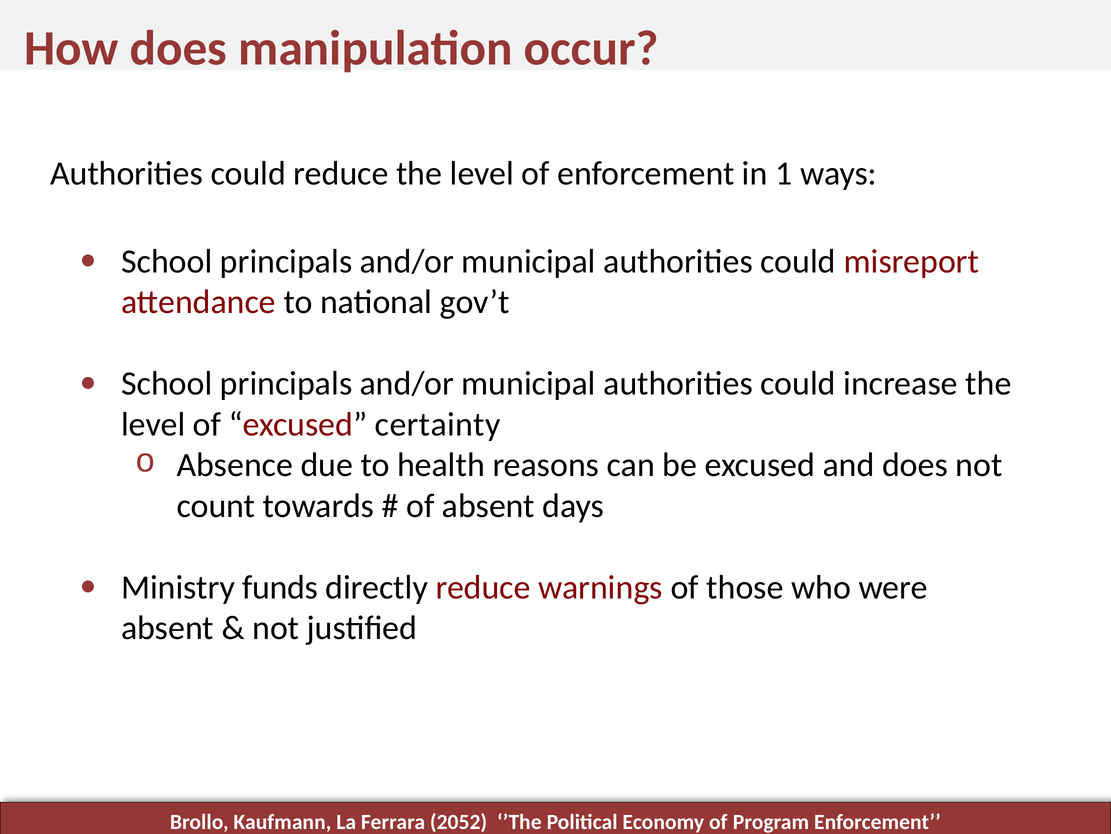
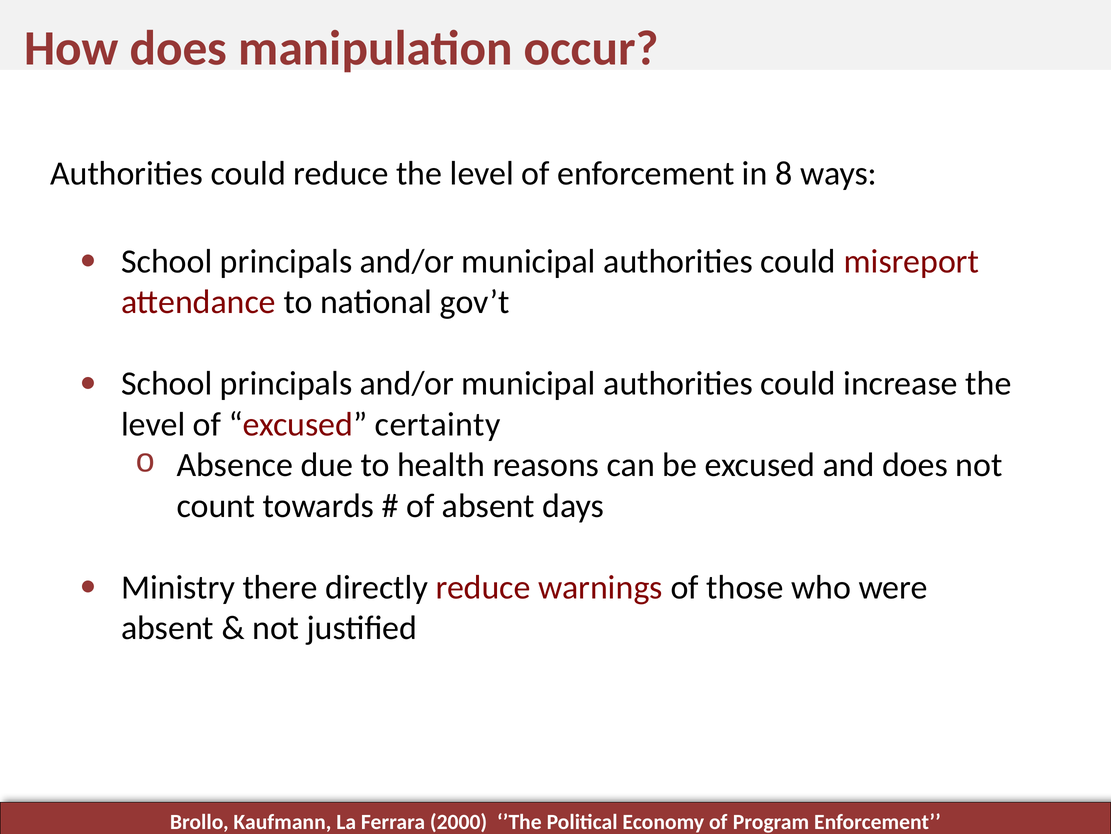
1: 1 -> 8 (784, 174)
funds: funds -> there (280, 587)
2052: 2052 -> 2000 (459, 822)
